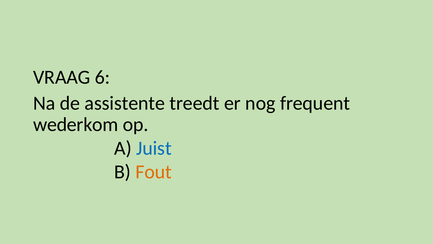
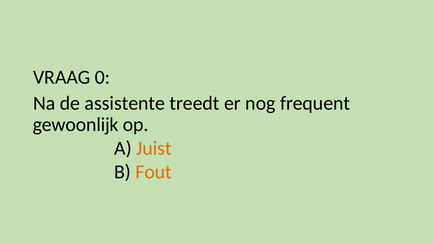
6: 6 -> 0 (103, 77)
wederkom: wederkom -> gewoonlijk (76, 124)
Juist colour: blue -> orange (154, 148)
